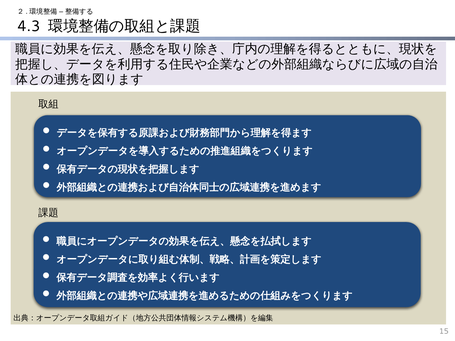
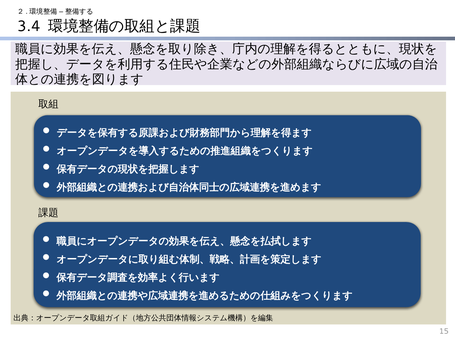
4.3: 4.3 -> 3.4 (29, 26)
